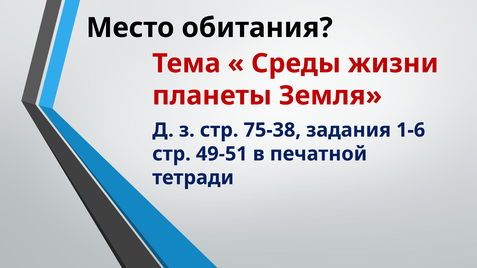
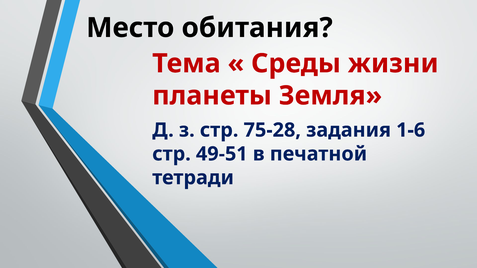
75-38: 75-38 -> 75-28 (272, 130)
